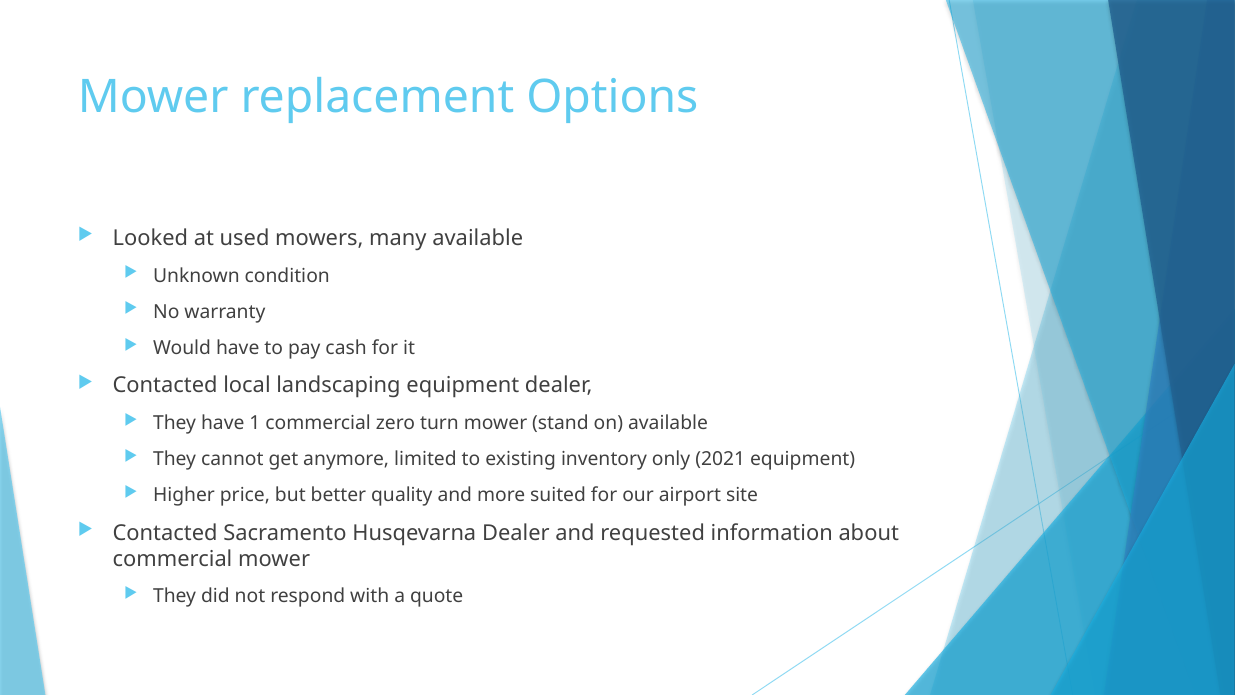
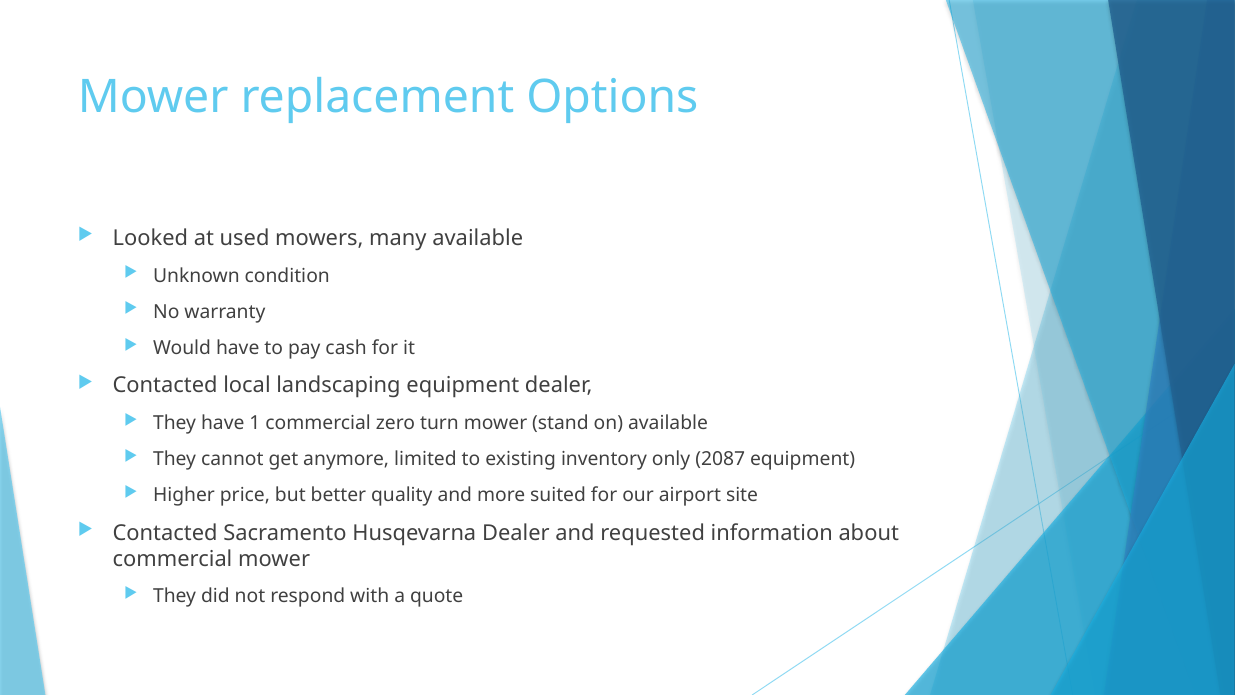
2021: 2021 -> 2087 (720, 459)
